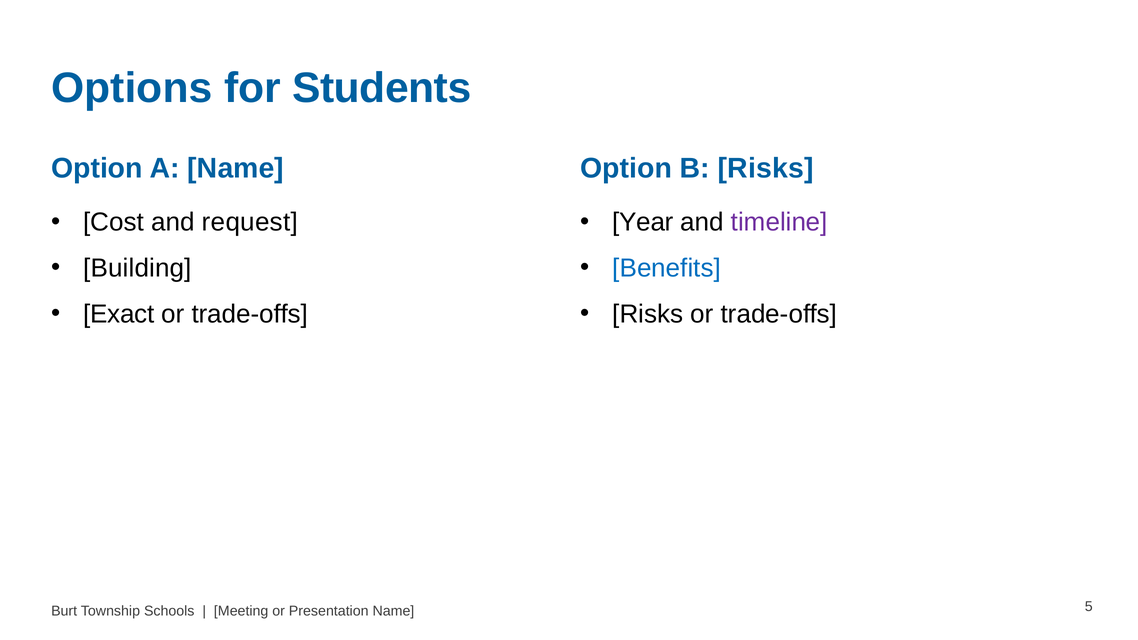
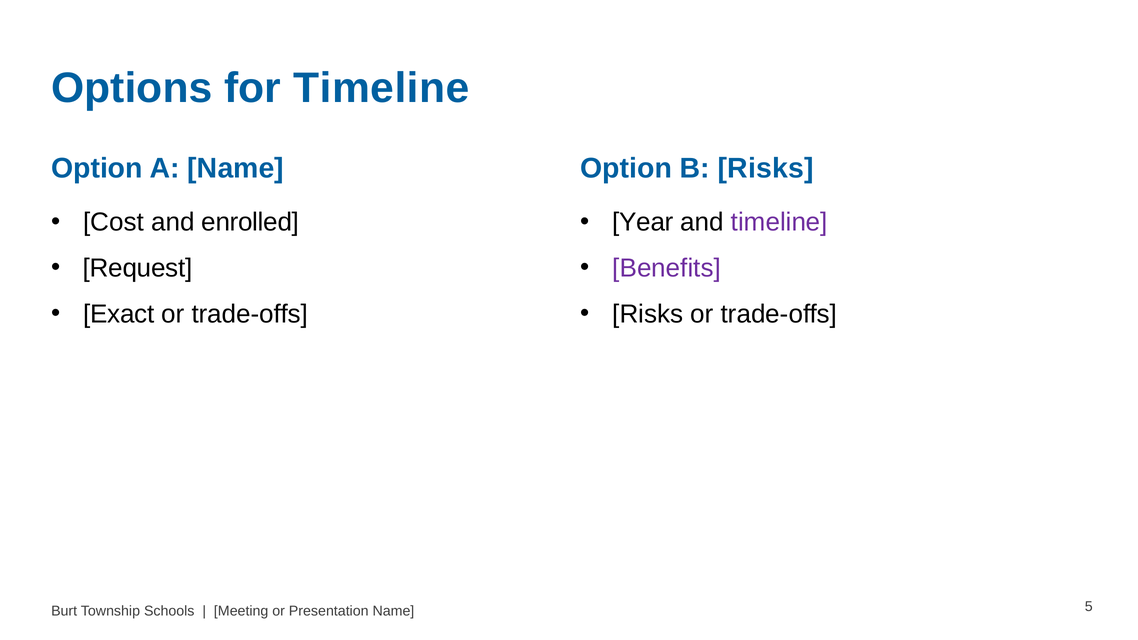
for Students: Students -> Timeline (381, 88)
request: request -> enrolled (250, 222)
Building: Building -> Request (138, 268)
Benefits colour: blue -> purple (667, 268)
